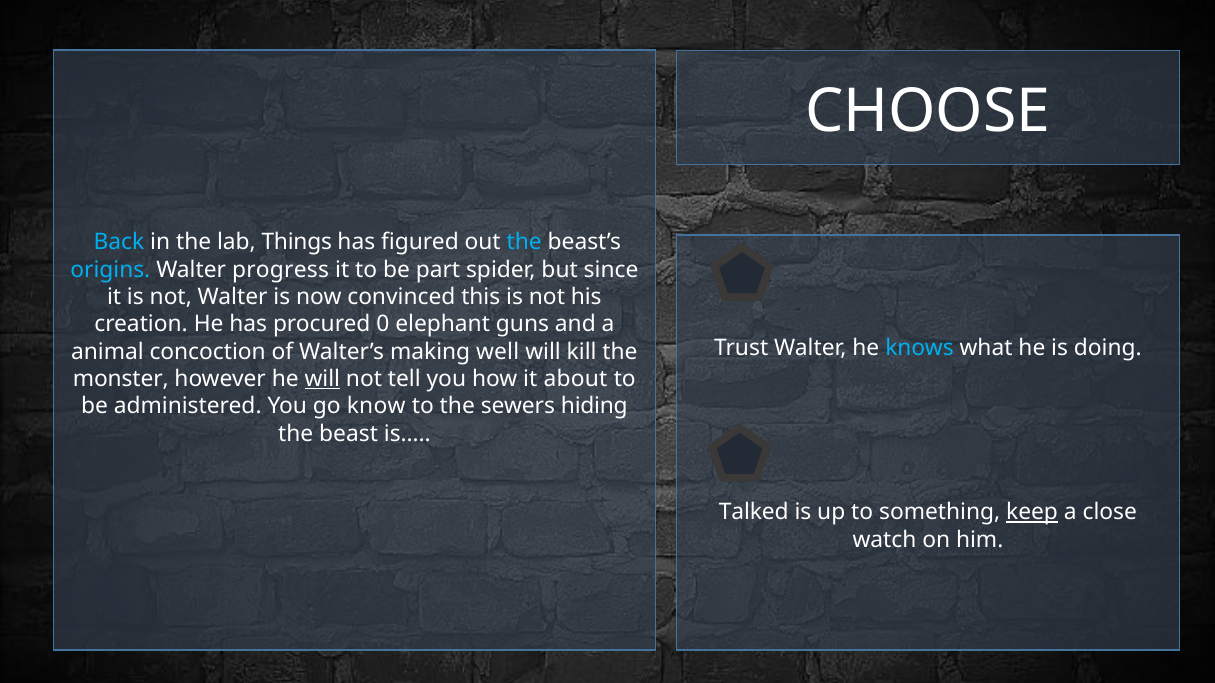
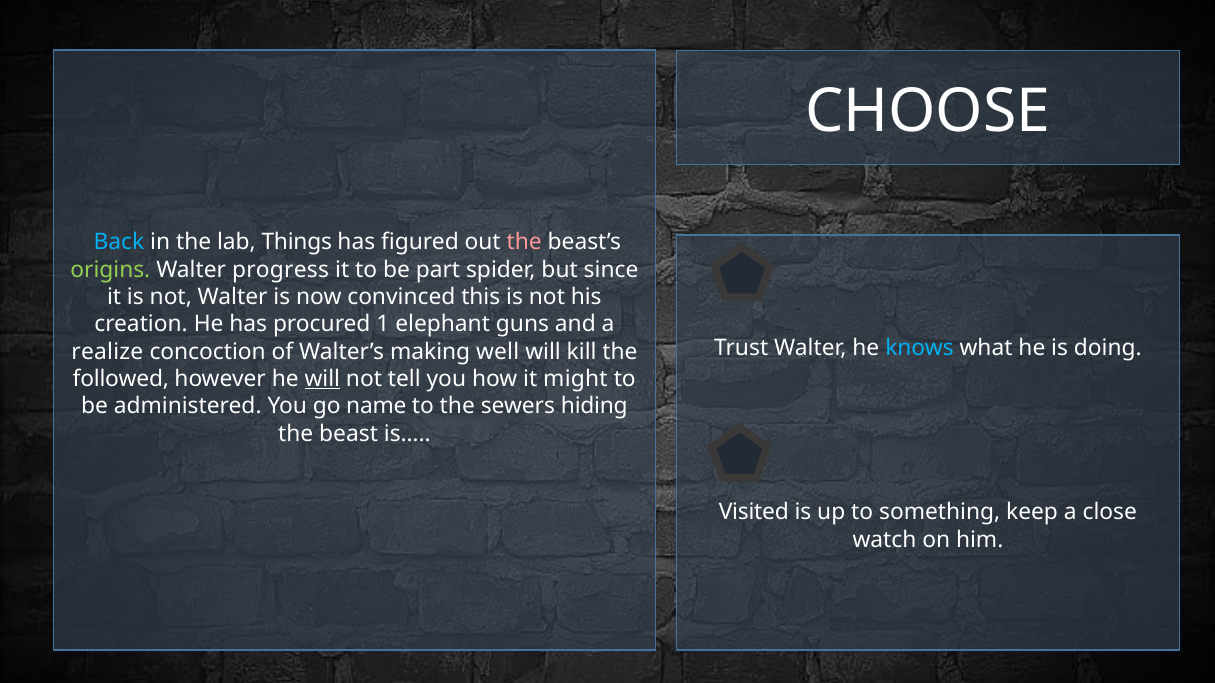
the colour: light blue -> pink (524, 242)
origins colour: light blue -> light green (110, 270)
0: 0 -> 1 (383, 324)
animal: animal -> realize (107, 352)
monster: monster -> followed (121, 379)
about: about -> might (575, 379)
know: know -> name (376, 406)
Talked: Talked -> Visited (754, 513)
keep underline: present -> none (1032, 513)
